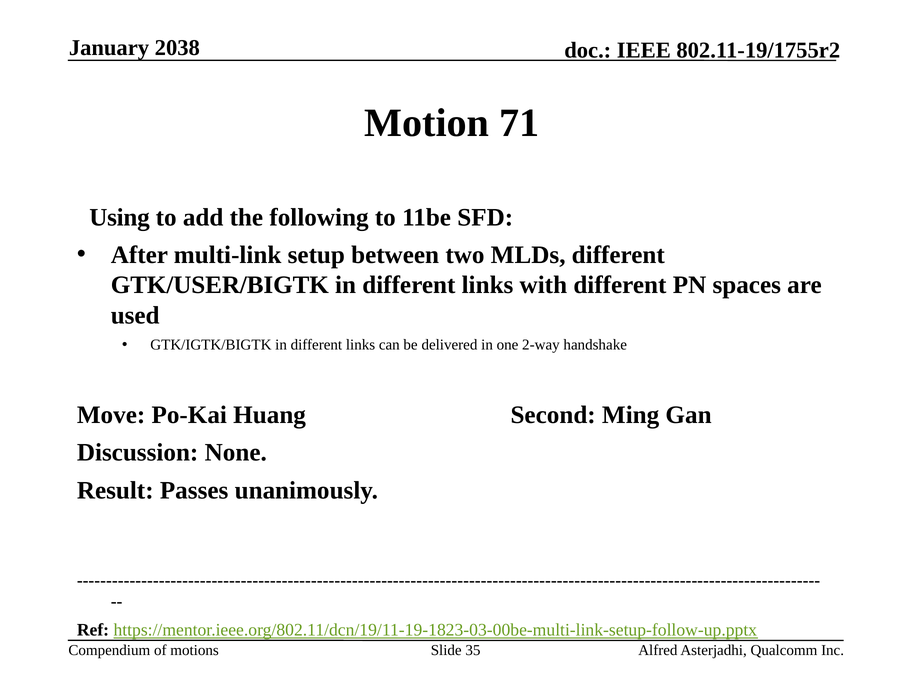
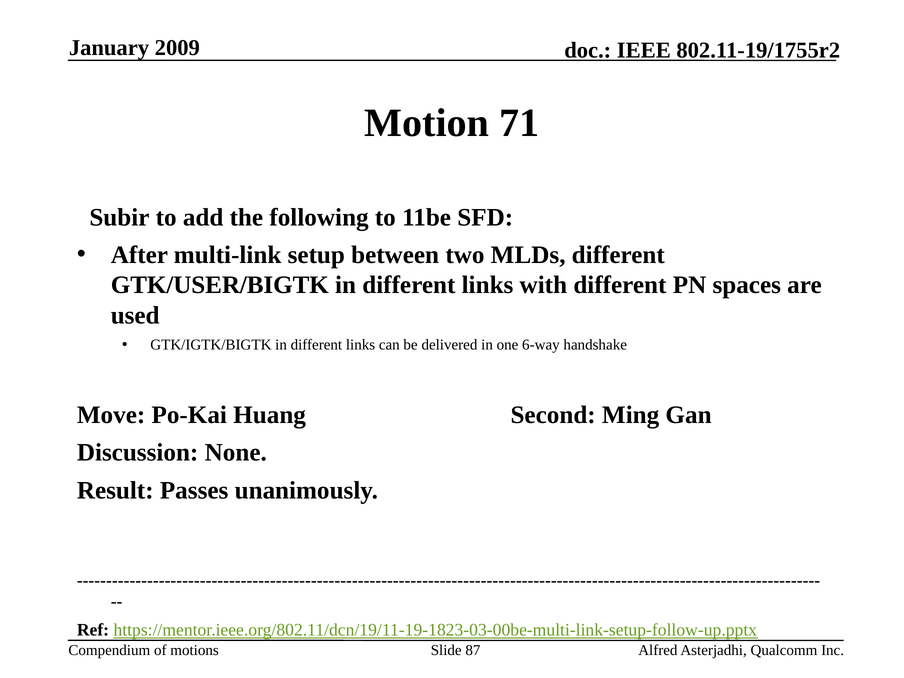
2038: 2038 -> 2009 (177, 48)
Using: Using -> Subir (119, 217)
2-way: 2-way -> 6-way (541, 345)
35: 35 -> 87 (473, 650)
